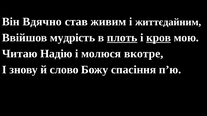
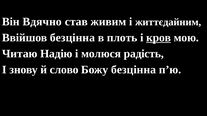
Ввійшов мудрість: мудрість -> безцінна (72, 38)
плоть underline: present -> none (122, 38)
вкотре: вкотре -> радість (144, 54)
Божу спасіння: спасіння -> безцінна (134, 70)
